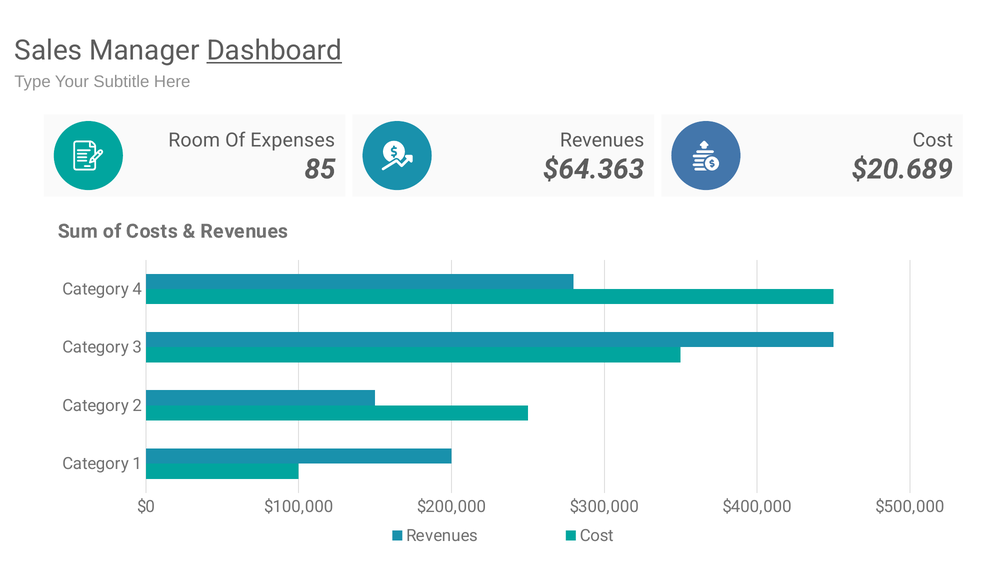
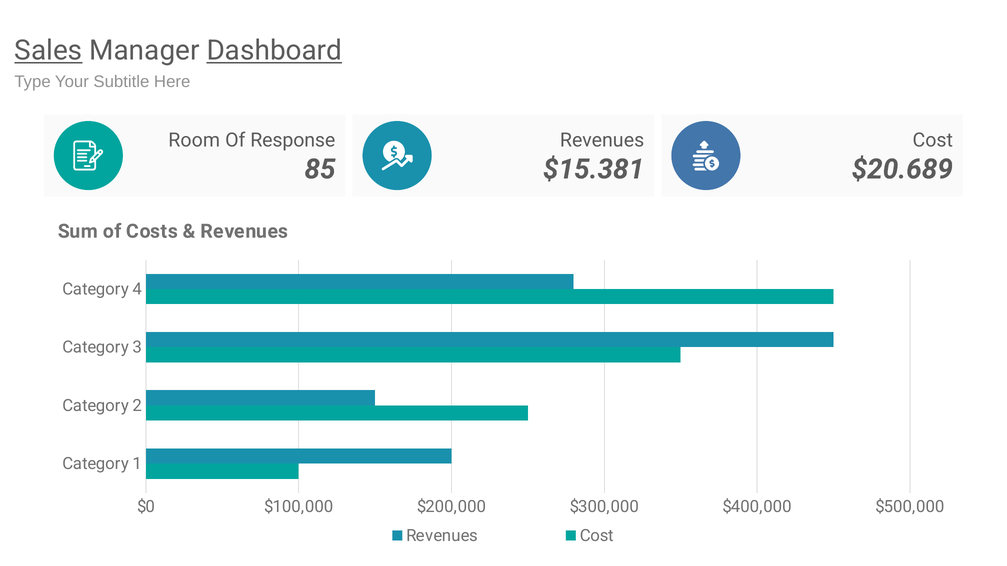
Sales underline: none -> present (48, 51)
Expenses: Expenses -> Response (293, 140)
$64.363: $64.363 -> $15.381 (594, 169)
